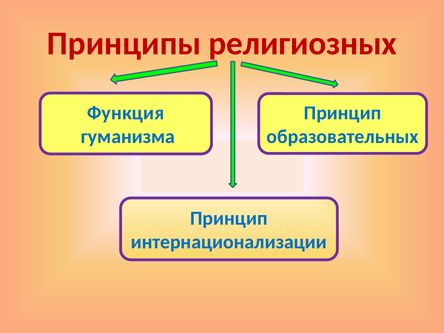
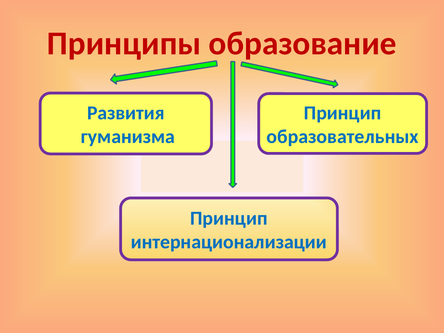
религиозных: религиозных -> образование (303, 43)
Функция: Функция -> Развития (126, 113)
